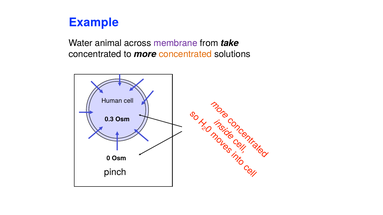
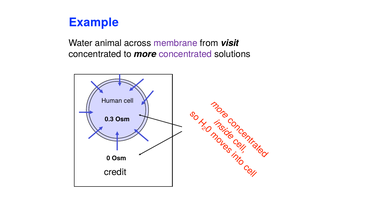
take: take -> visit (230, 43)
concentrated colour: orange -> purple (185, 54)
pinch: pinch -> credit (115, 172)
